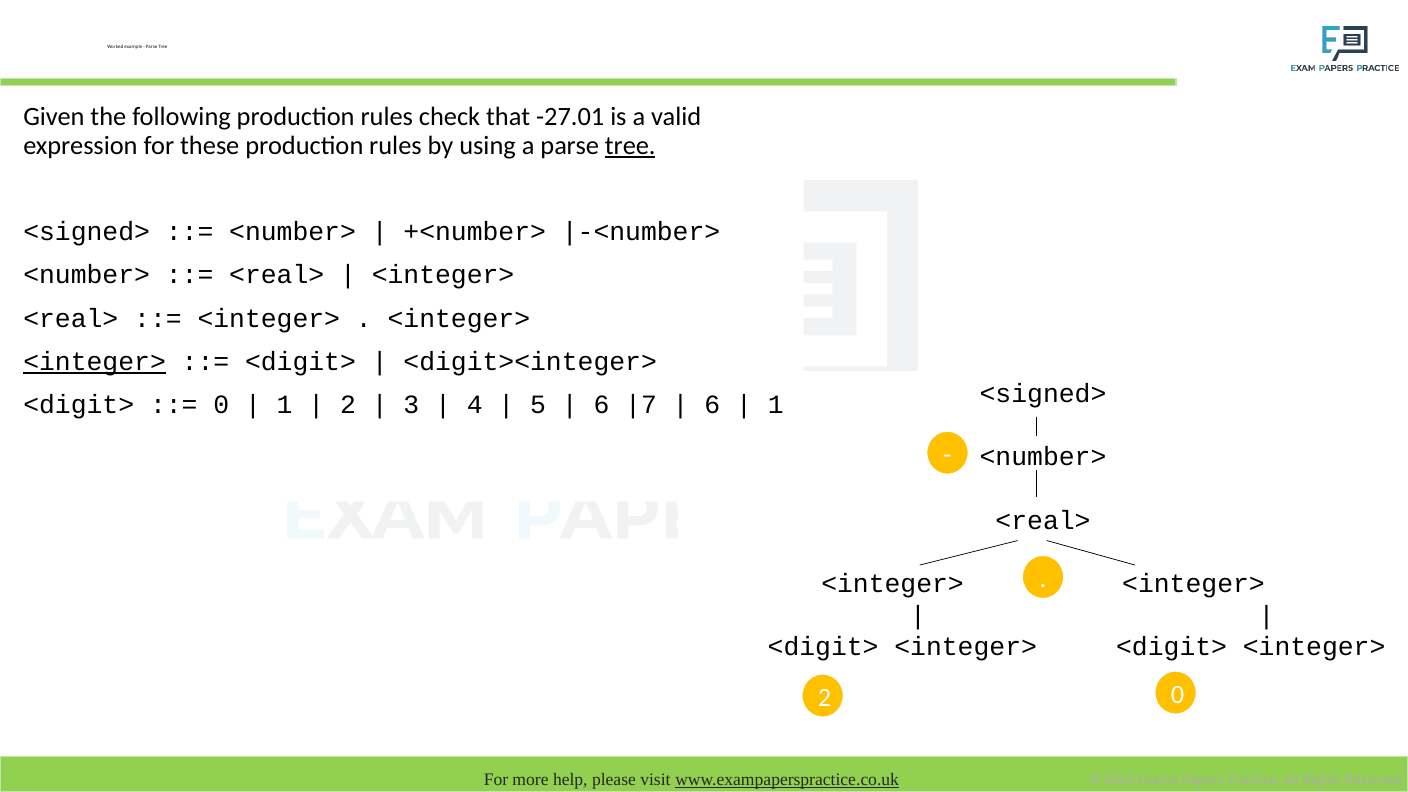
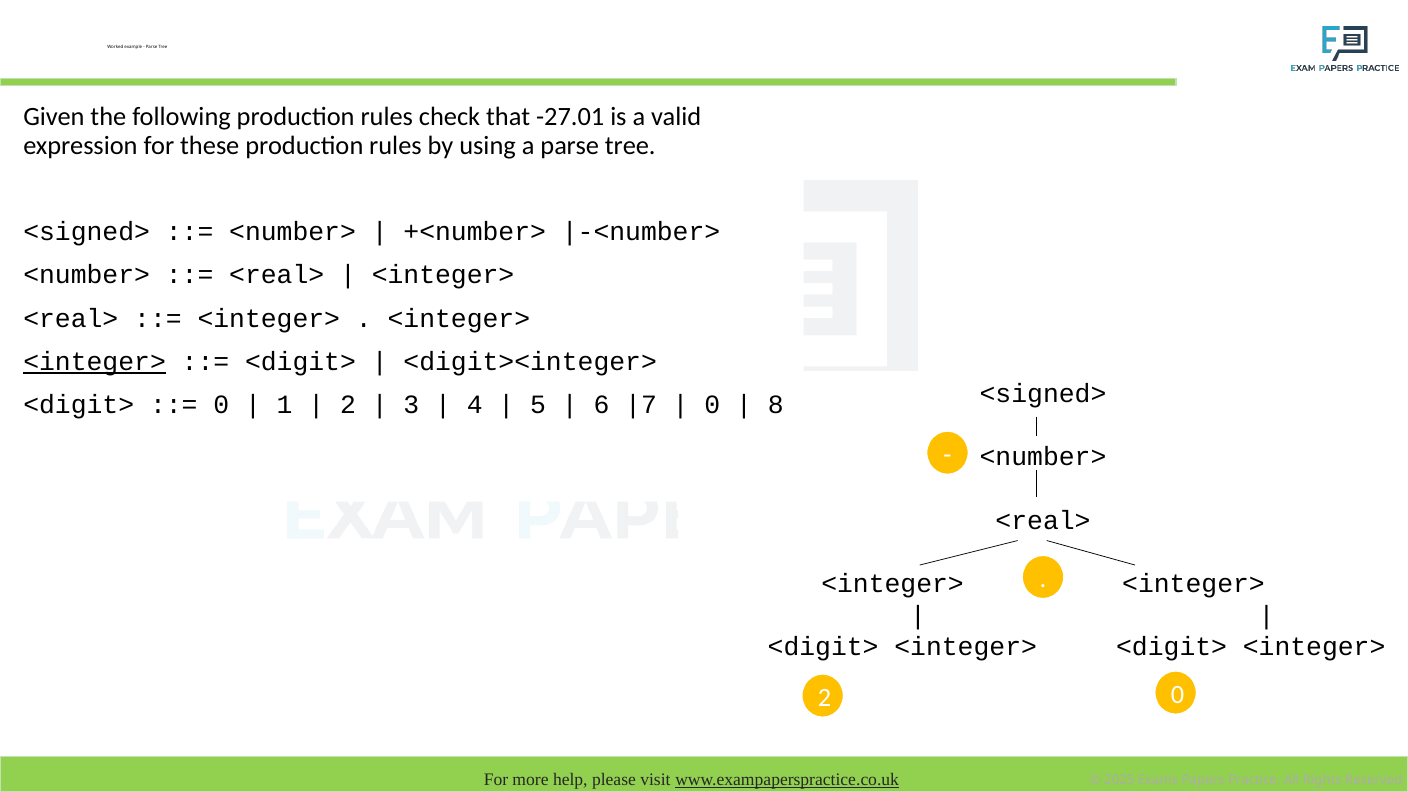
tree underline: present -> none (630, 146)
6: 6 -> 0 (712, 405)
1: 1 -> 8 (776, 405)
